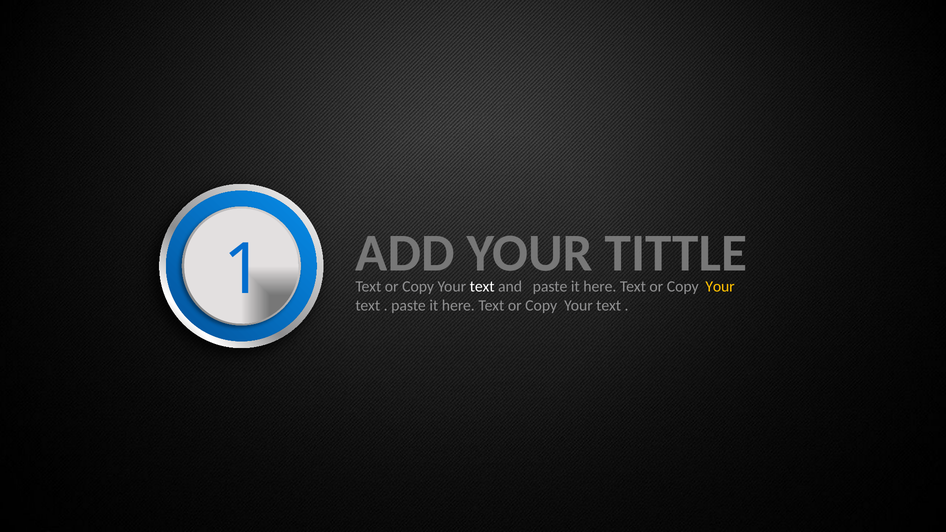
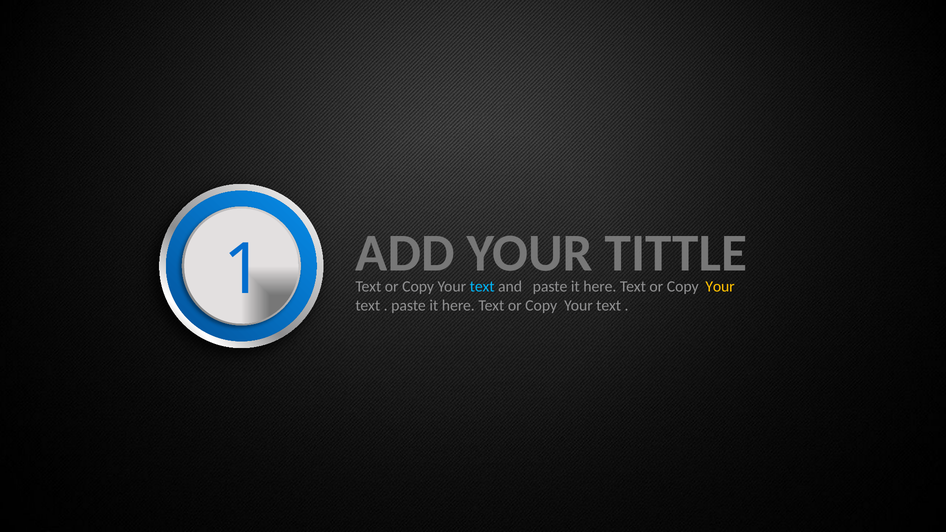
text colour: white -> light blue (482, 287)
